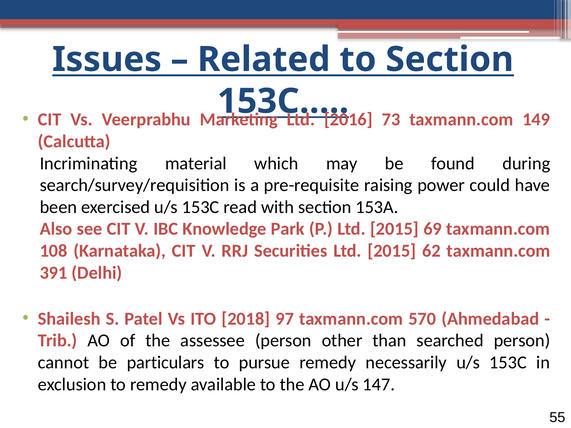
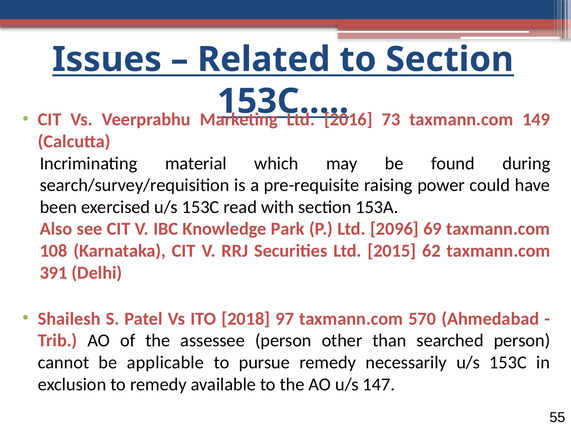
P Ltd 2015: 2015 -> 2096 (394, 229)
particulars: particulars -> applicable (165, 363)
